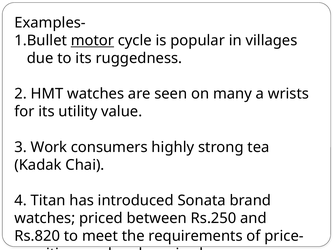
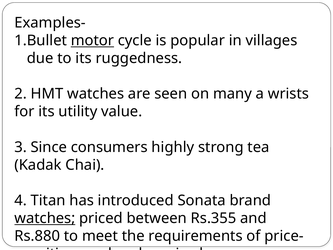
Work: Work -> Since (49, 147)
watches underline: none -> present (45, 218)
Rs.250: Rs.250 -> Rs.355 (214, 218)
Rs.820: Rs.820 -> Rs.880 (37, 236)
